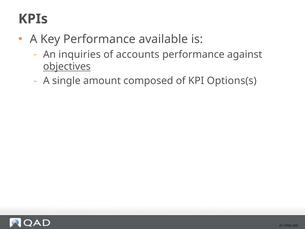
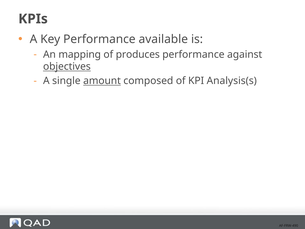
inquiries: inquiries -> mapping (80, 54)
accounts: accounts -> produces (138, 54)
amount underline: none -> present (102, 81)
Options(s: Options(s -> Analysis(s (232, 81)
